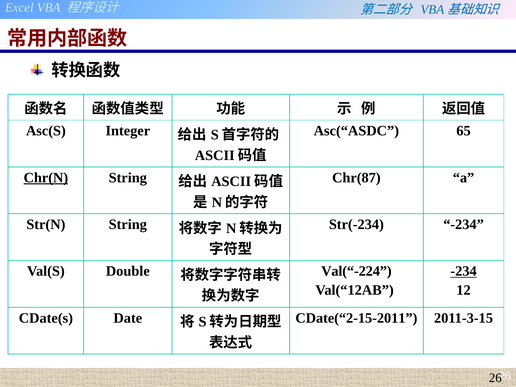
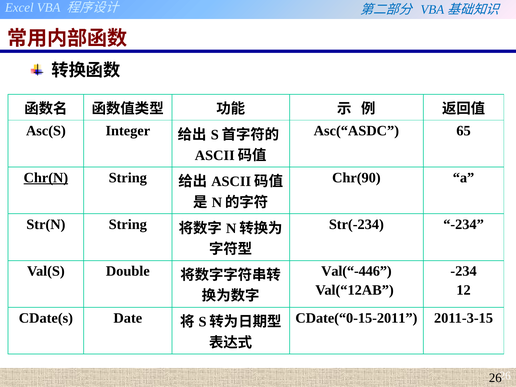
Chr(87: Chr(87 -> Chr(90 (356, 178)
Val(“-224: Val(“-224 -> Val(“-446 (356, 271)
-234 underline: present -> none (464, 271)
CDate(“2-15-2011: CDate(“2-15-2011 -> CDate(“0-15-2011 (356, 318)
